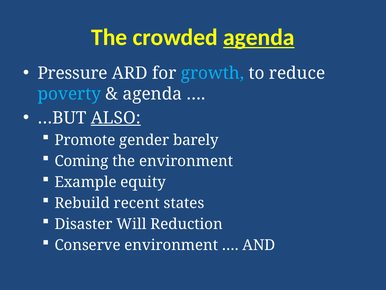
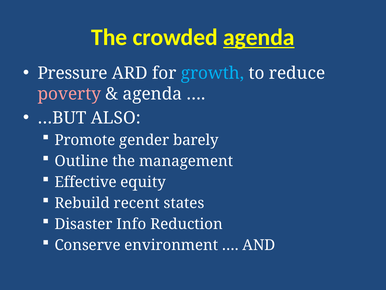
poverty colour: light blue -> pink (69, 94)
ALSO underline: present -> none (116, 118)
Coming: Coming -> Outline (81, 161)
the environment: environment -> management (186, 161)
Example: Example -> Effective (86, 182)
Will: Will -> Info (131, 224)
